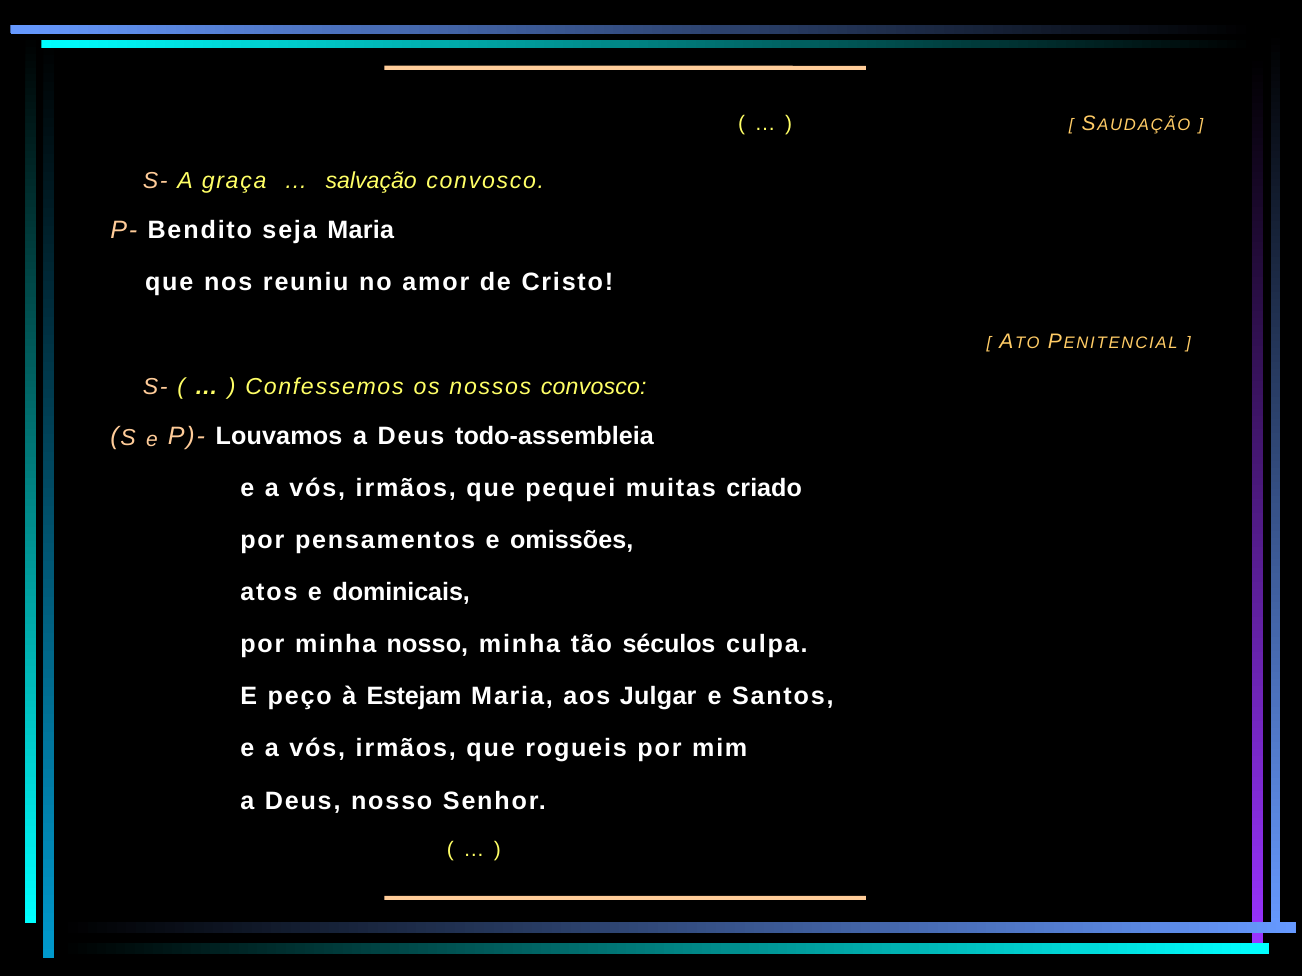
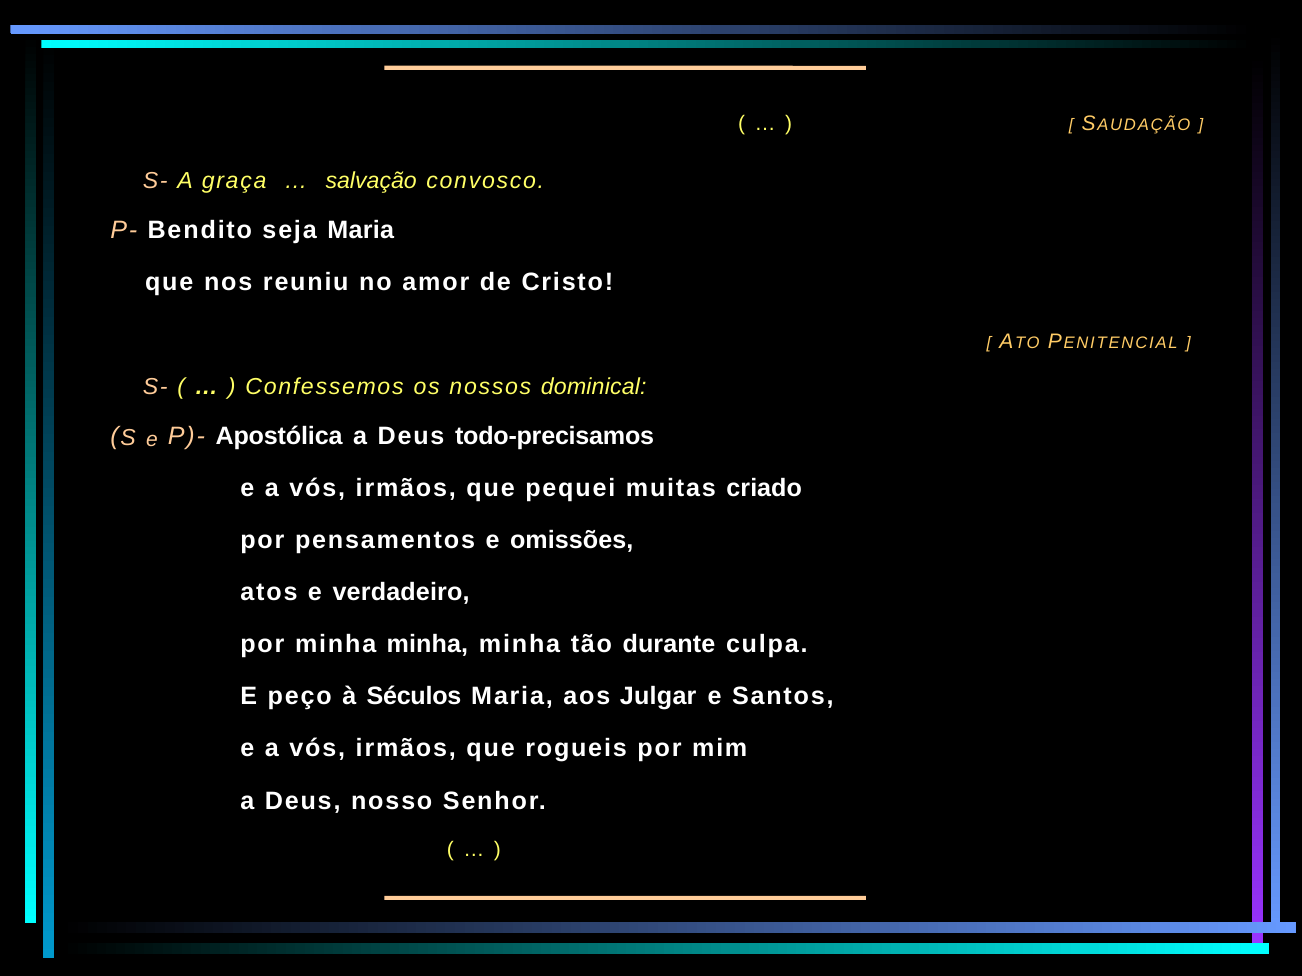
nossos convosco: convosco -> dominical (594, 387)
Louvamos: Louvamos -> Apostólica (279, 437)
todo-assembleia: todo-assembleia -> todo-precisamos (555, 437)
dominicais: dominicais -> verdadeiro (401, 593)
por minha nosso: nosso -> minha (427, 645)
séculos: séculos -> durante (669, 645)
Estejam: Estejam -> Séculos (414, 697)
